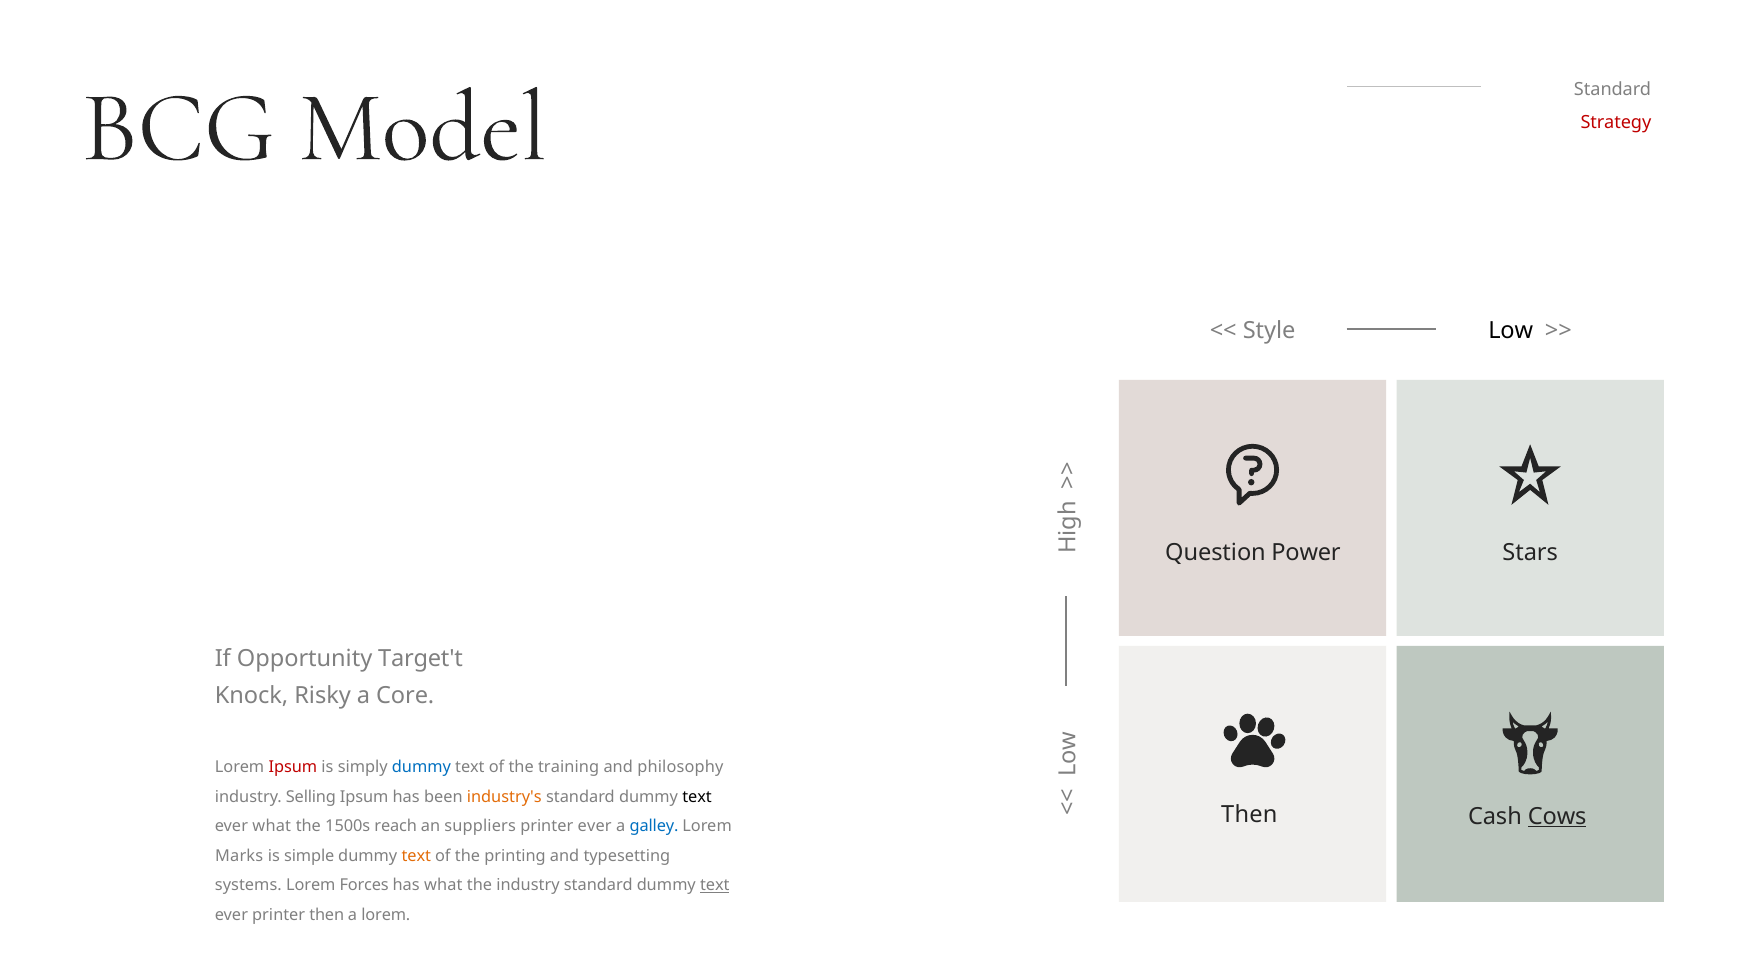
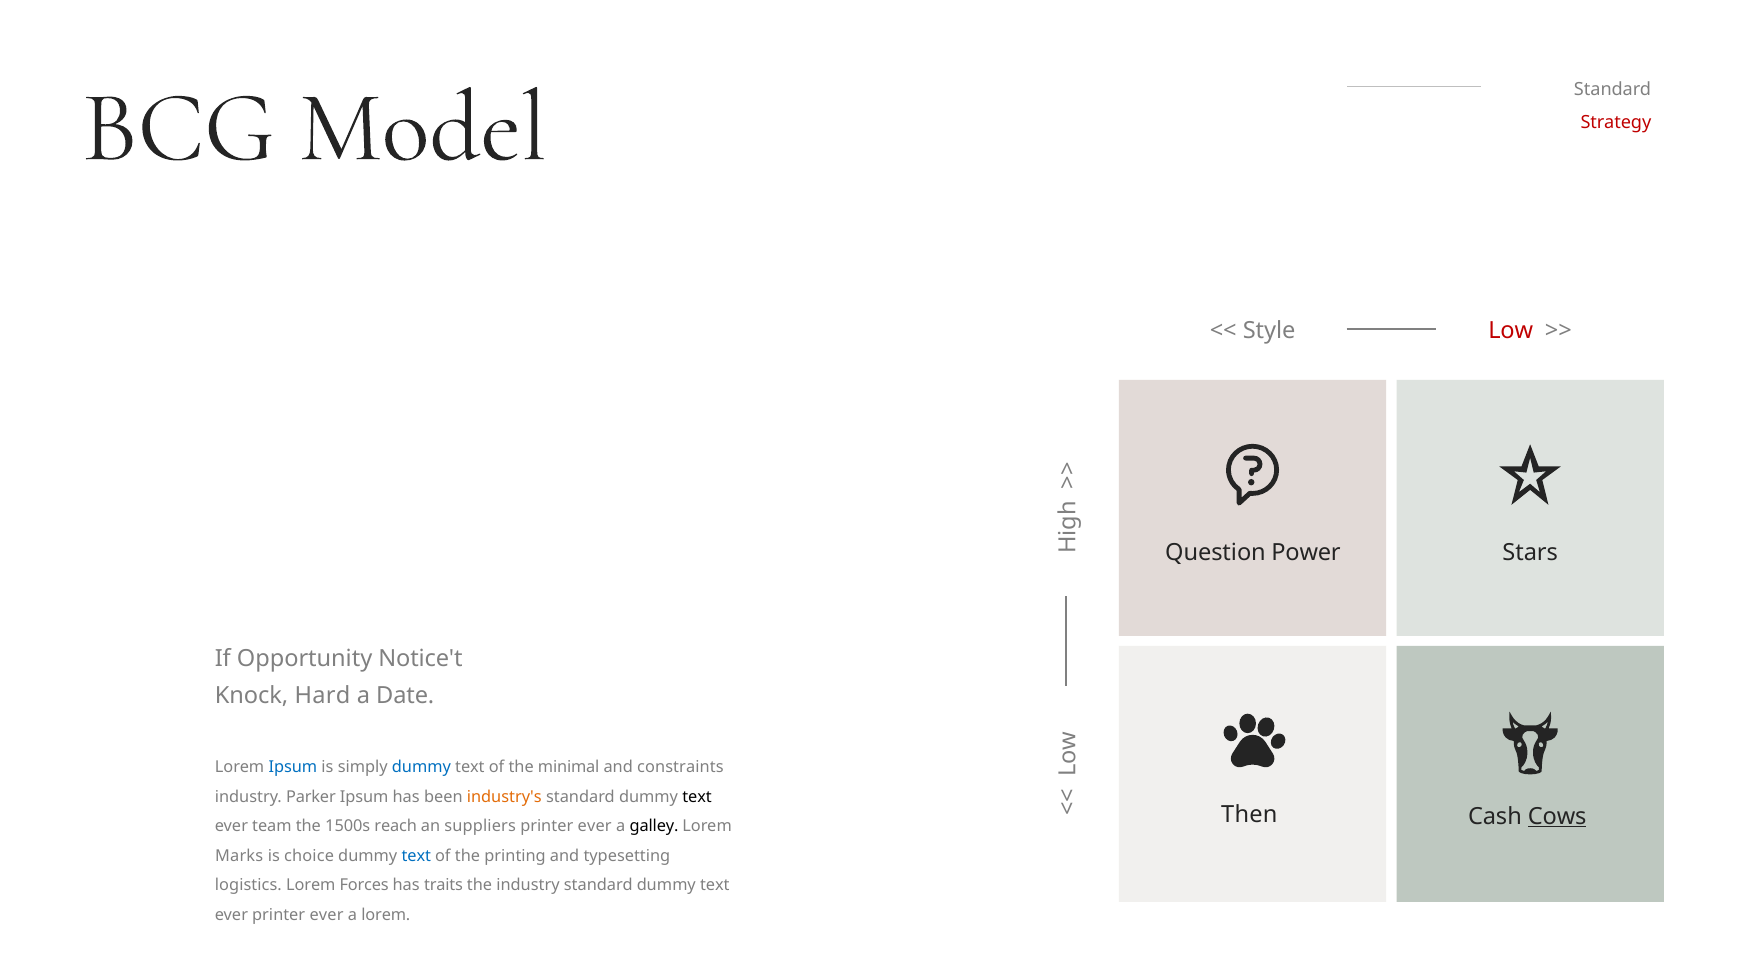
Low colour: black -> red (1511, 330)
Target't: Target't -> Notice't (420, 659)
Risky: Risky -> Hard (322, 696)
Core: Core -> Date (405, 696)
Ipsum colour: red -> blue (293, 768)
training: training -> minimal (569, 768)
philosophy: philosophy -> constraints (680, 768)
Selling: Selling -> Parker (311, 797)
ever what: what -> team (272, 827)
galley colour: blue -> black (654, 827)
simple: simple -> choice (309, 856)
text colour: orange -> blue (416, 856)
systems: systems -> logistics (248, 886)
has what: what -> traits (444, 886)
text underline: present -> none (715, 886)
ever printer then: then -> ever (327, 915)
